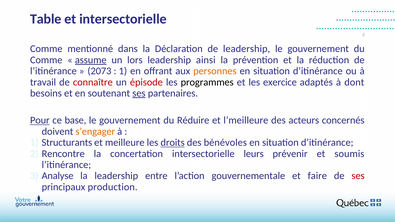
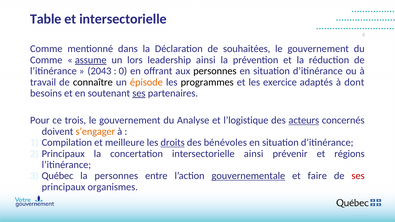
de leadership: leadership -> souhaitées (247, 49)
2073: 2073 -> 2043 (99, 71)
1: 1 -> 0 (123, 71)
personnes colour: orange -> black (215, 71)
connaître colour: red -> black (93, 82)
épisode colour: red -> orange (146, 82)
Pour underline: present -> none (40, 120)
base: base -> trois (75, 120)
Réduire: Réduire -> Analyse (193, 120)
l’meilleure: l’meilleure -> l’logistique (246, 120)
acteurs underline: none -> present (304, 120)
Structurants: Structurants -> Compilation (67, 143)
Rencontre: Rencontre -> Principaux (63, 154)
intersectorielle leurs: leurs -> ainsi (254, 154)
soumis: soumis -> régions (350, 154)
Analyse: Analyse -> Québec (58, 176)
la leadership: leadership -> personnes (116, 176)
gouvernementale underline: none -> present (248, 176)
production: production -> organismes (113, 187)
